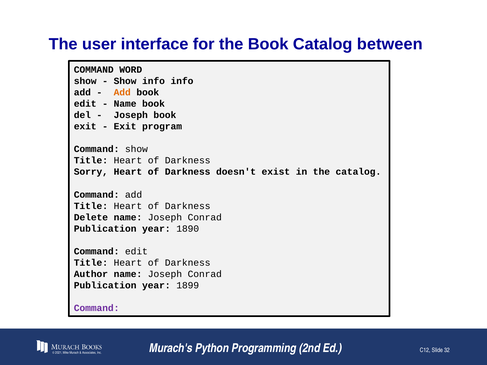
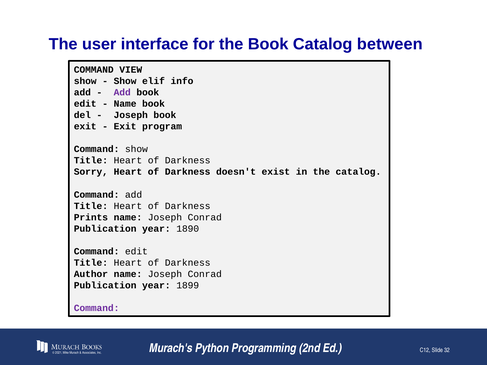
WORD: WORD -> VIEW (131, 70)
Show info: info -> elif (154, 81)
Add colour: orange -> purple (122, 92)
Delete: Delete -> Prints (91, 217)
